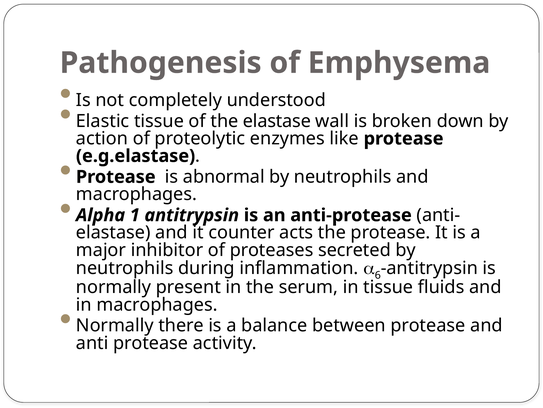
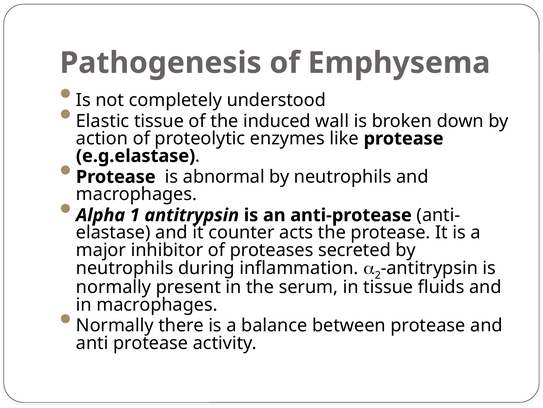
the elastase: elastase -> induced (277, 121)
6: 6 -> 2 (378, 275)
